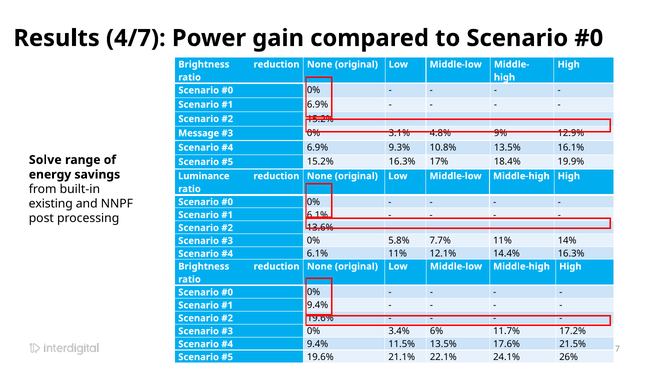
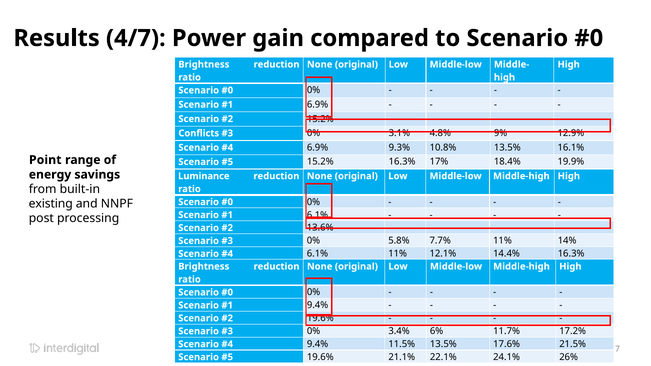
Message: Message -> Conflicts (199, 133)
Solve: Solve -> Point (45, 160)
